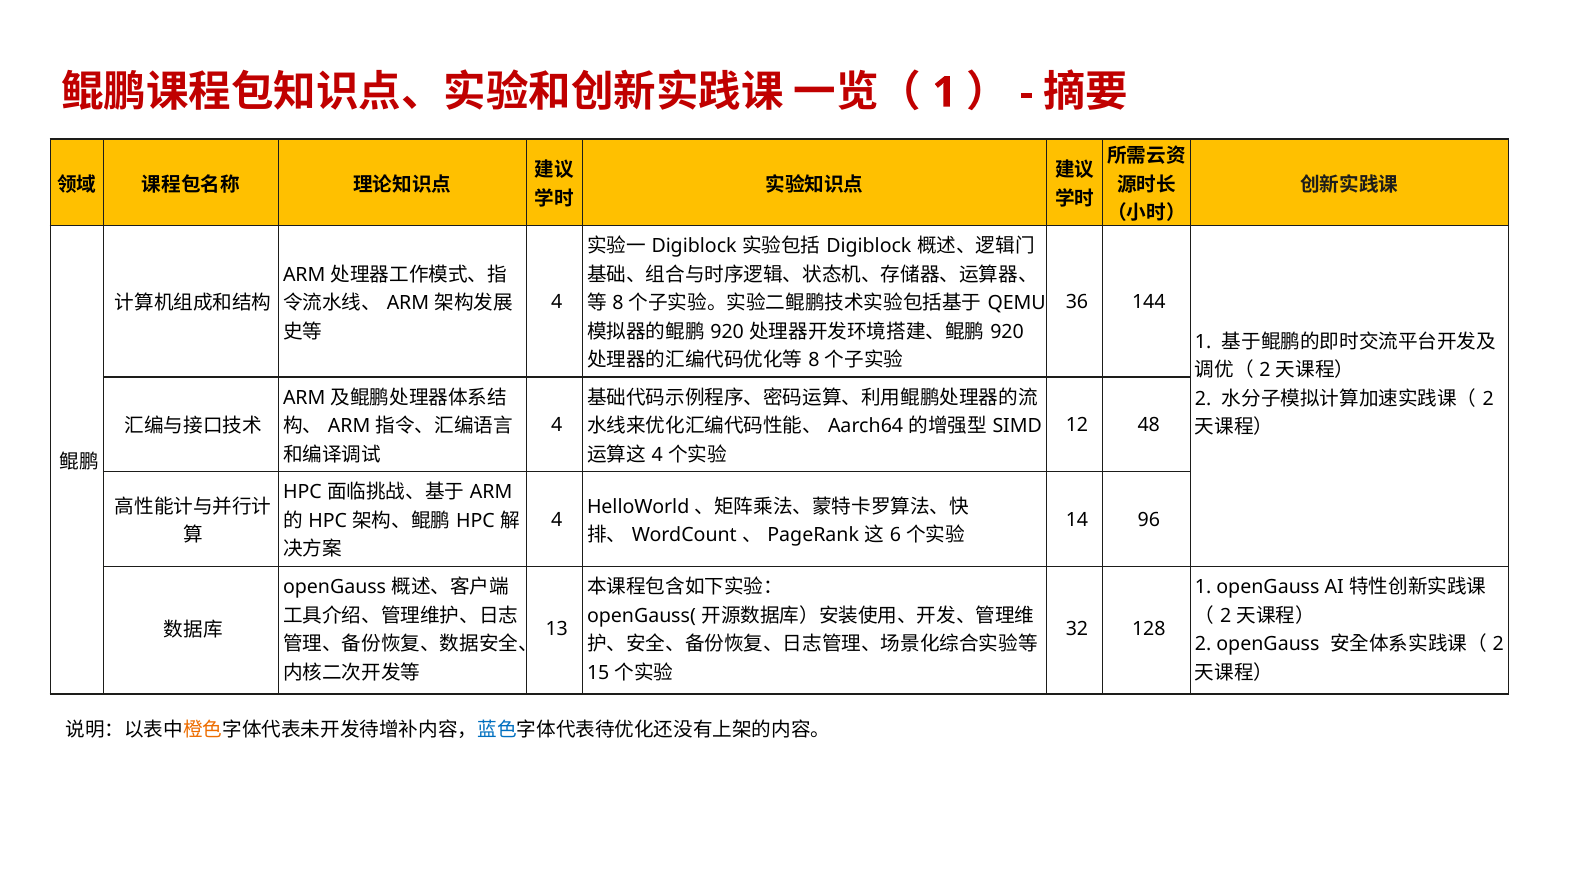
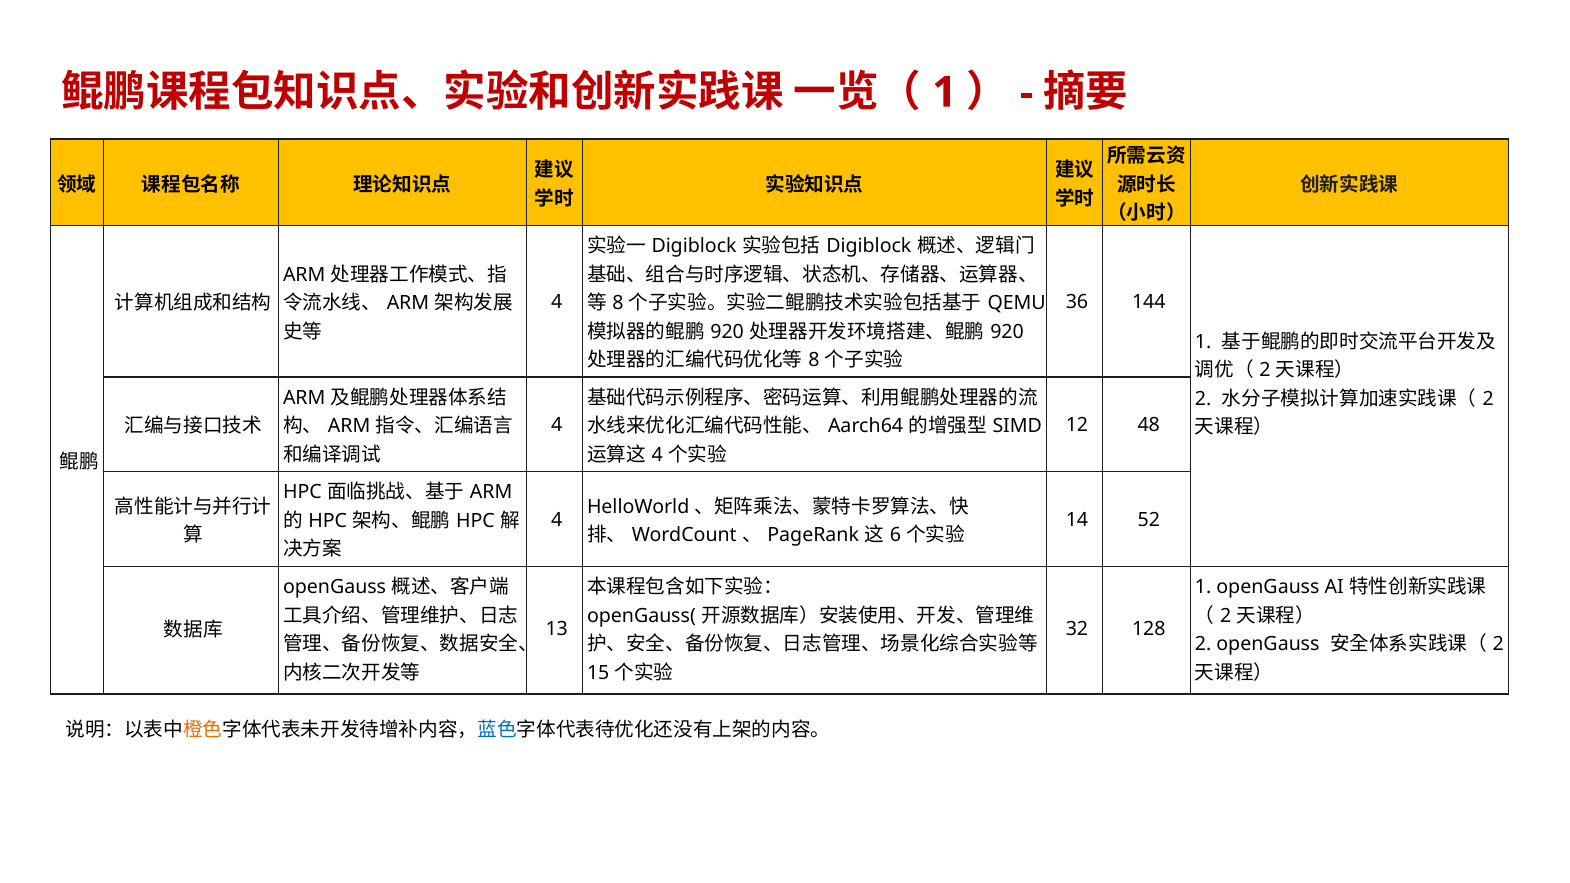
96: 96 -> 52 (1149, 520)
